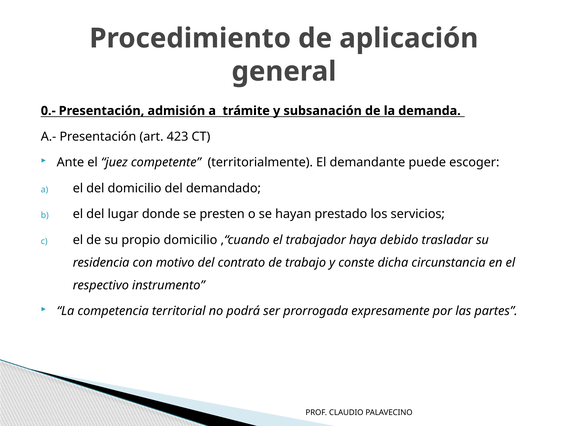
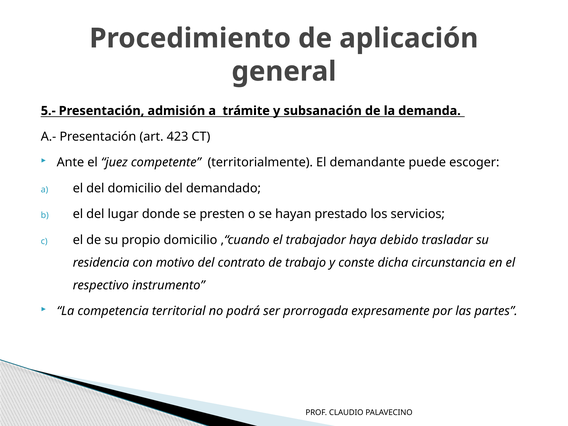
0.-: 0.- -> 5.- (48, 111)
